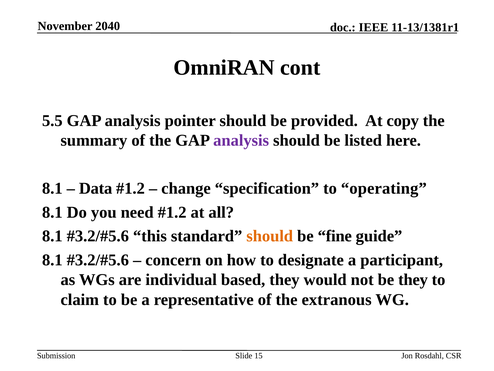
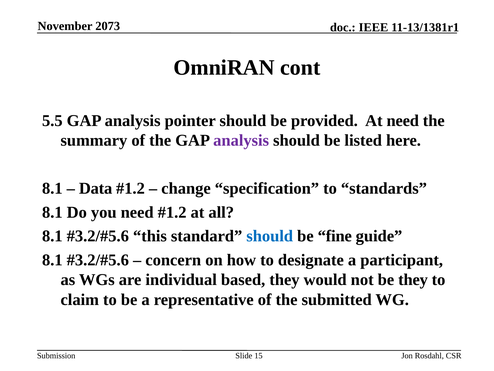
2040: 2040 -> 2073 (108, 26)
At copy: copy -> need (403, 121)
operating: operating -> standards (384, 188)
should colour: orange -> blue (270, 236)
extranous: extranous -> submitted (337, 299)
